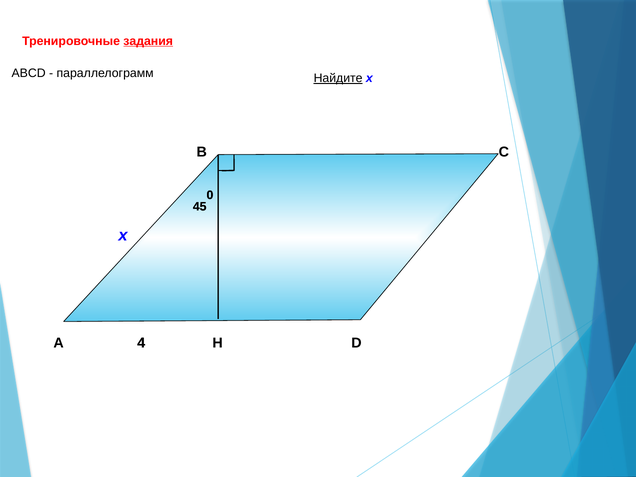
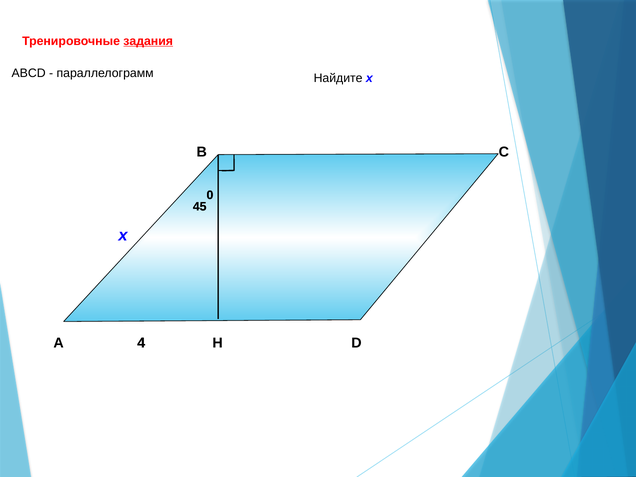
Найдите underline: present -> none (338, 78)
